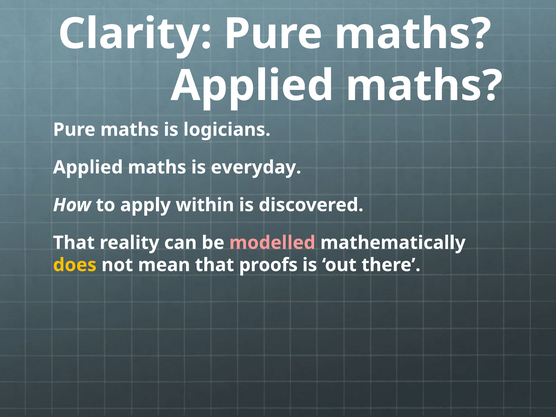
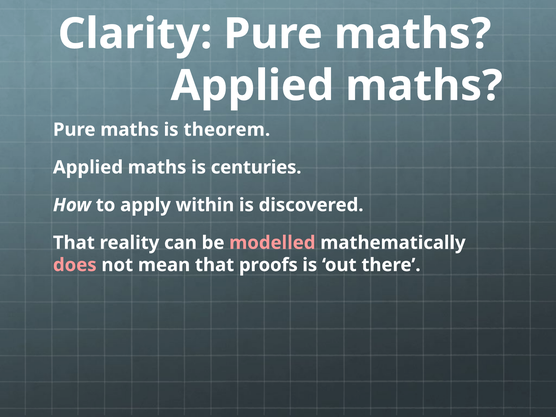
logicians: logicians -> theorem (227, 130)
everyday: everyday -> centuries (256, 167)
does colour: yellow -> pink (75, 265)
